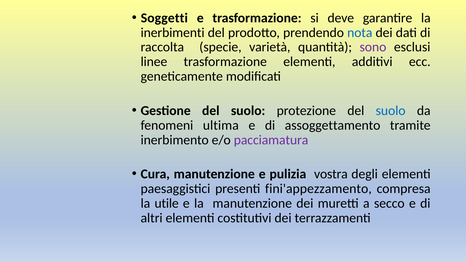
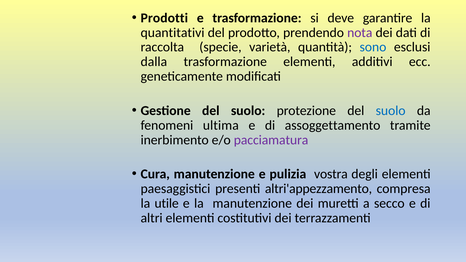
Soggetti: Soggetti -> Prodotti (164, 18)
inerbimenti: inerbimenti -> quantitativi (173, 33)
nota colour: blue -> purple (360, 33)
sono colour: purple -> blue (373, 47)
linee: linee -> dalla (154, 62)
fini'appezzamento: fini'appezzamento -> altri'appezzamento (319, 189)
